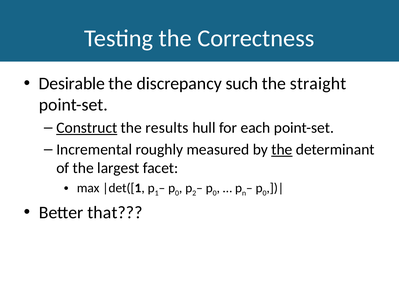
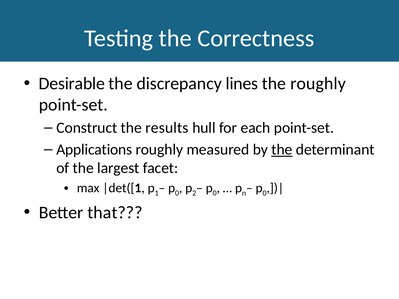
such: such -> lines (242, 84)
the straight: straight -> roughly (318, 84)
Construct underline: present -> none (87, 128)
Incremental: Incremental -> Applications (94, 150)
